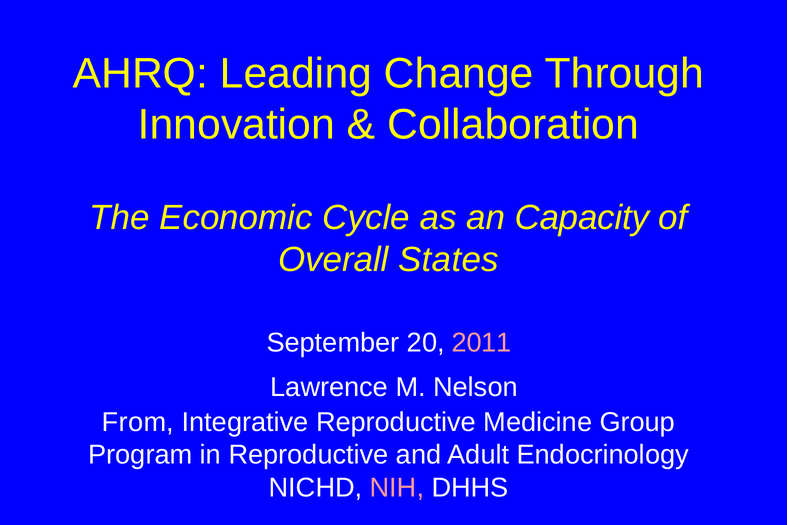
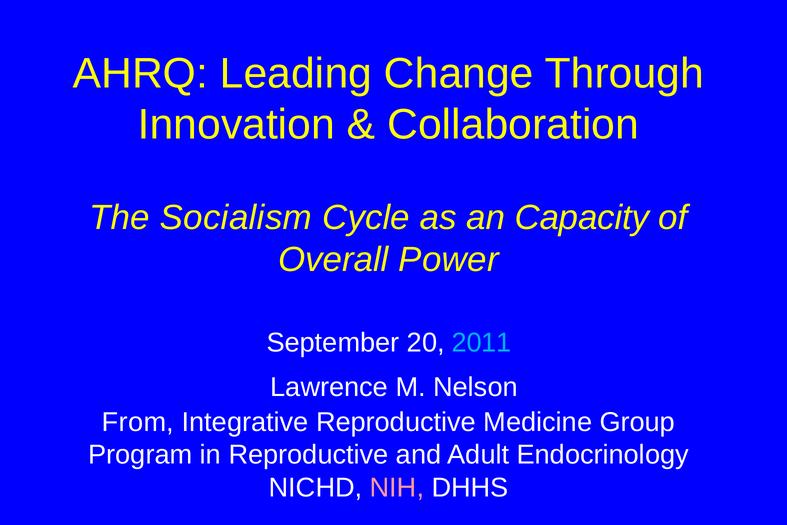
Economic: Economic -> Socialism (236, 217)
States: States -> Power (449, 259)
2011 colour: pink -> light blue (482, 343)
